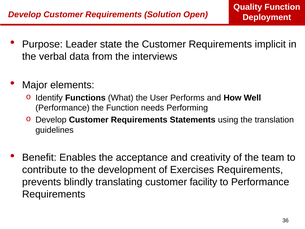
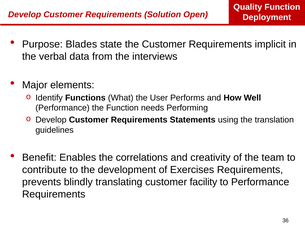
Leader: Leader -> Blades (81, 44)
acceptance: acceptance -> correlations (142, 157)
